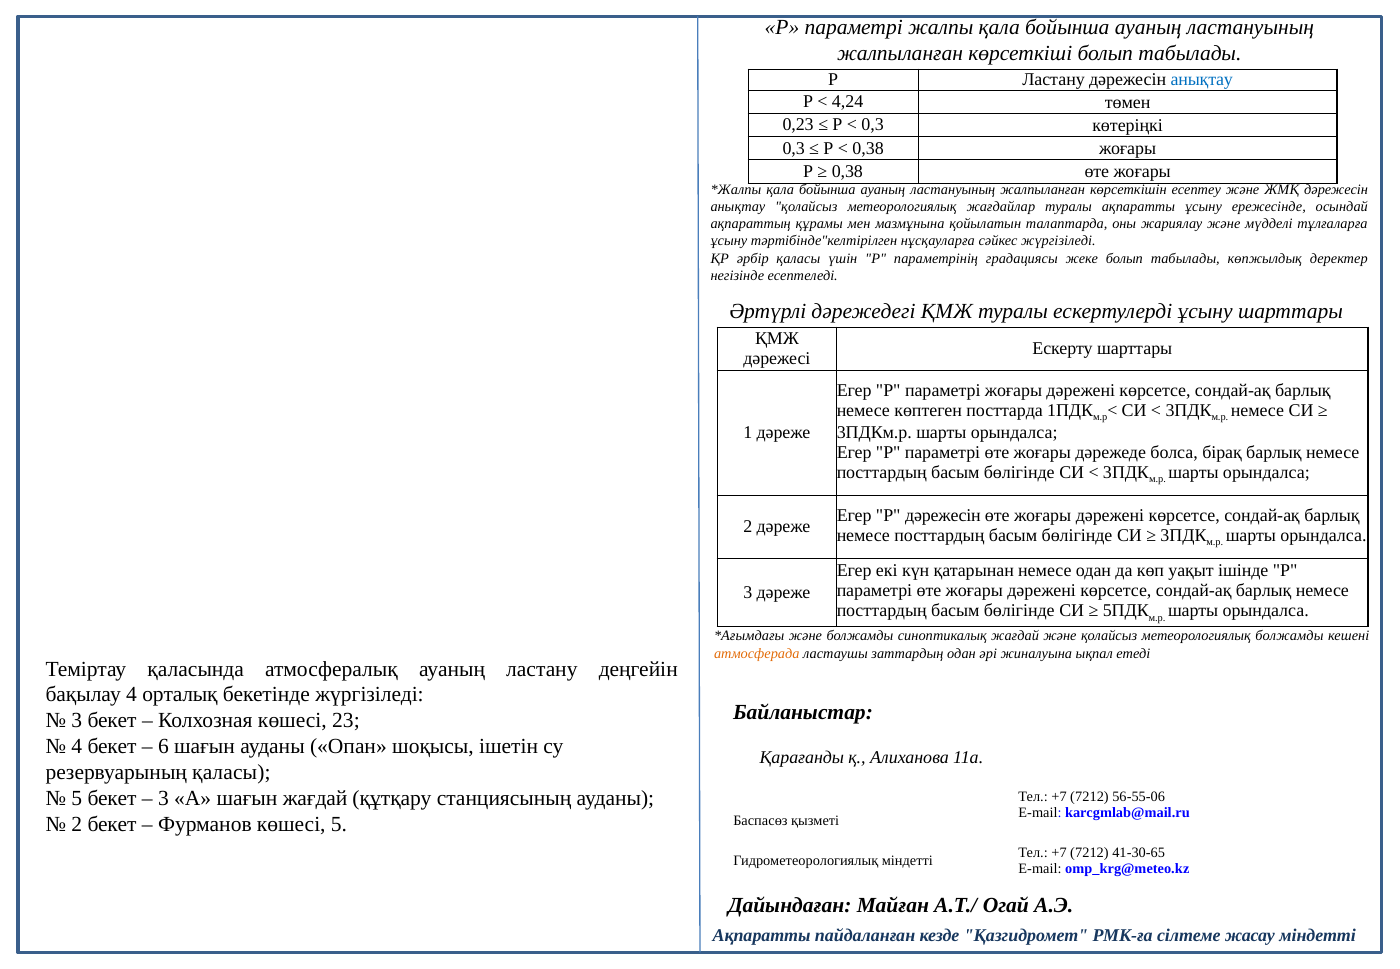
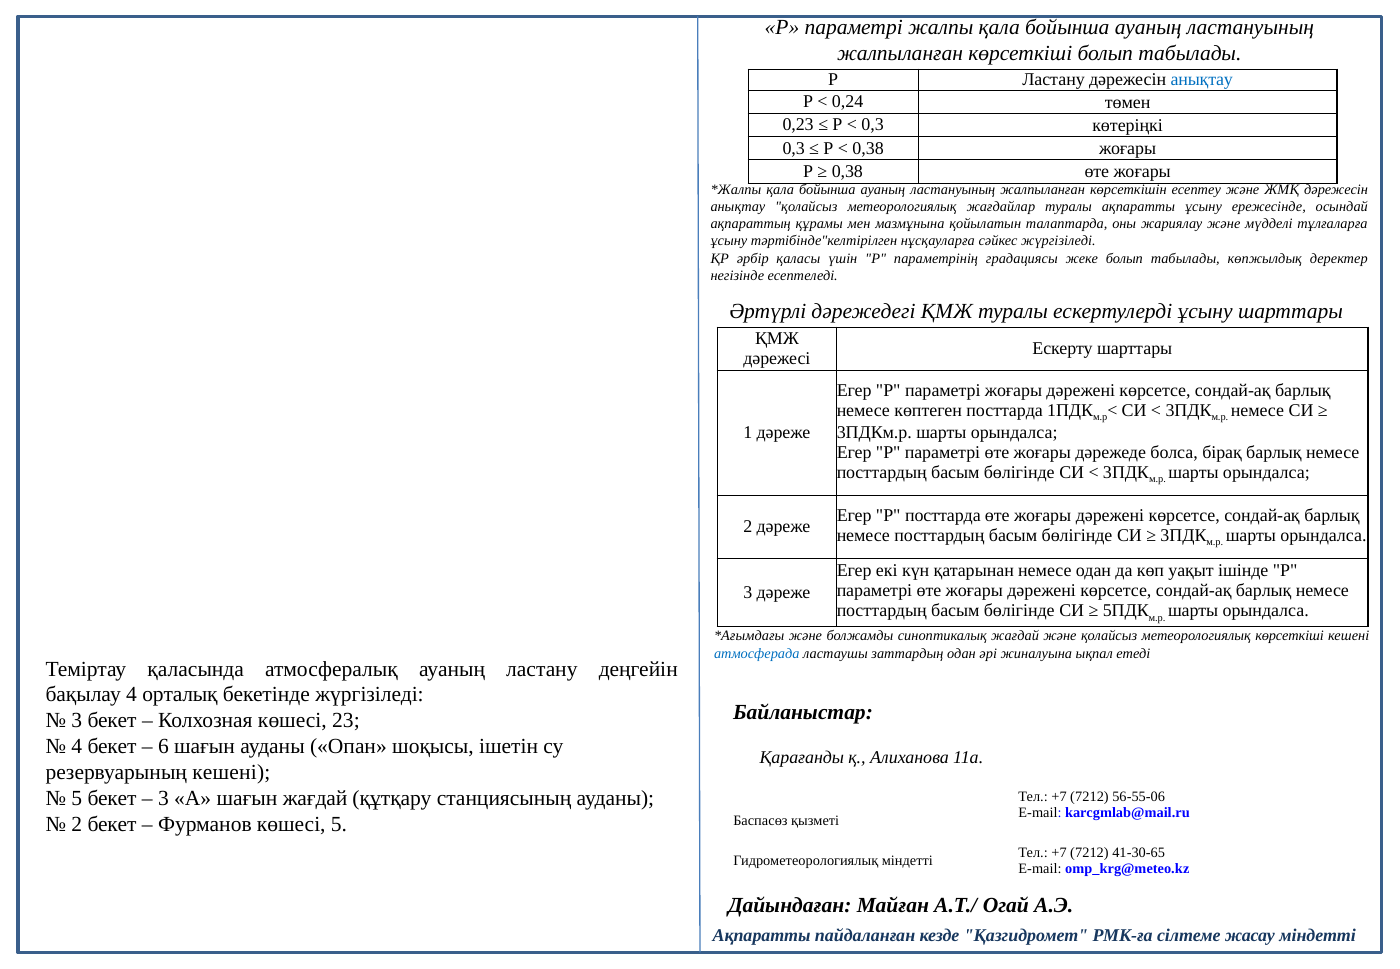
4,24: 4,24 -> 0,24 (848, 102)
Р дәрежесін: дәрежесін -> посттарда (943, 516)
метеорологиялық болжамды: болжамды -> көрсеткіші (1290, 636)
атмосферада colour: orange -> blue (757, 653)
резервуарының қаласы: қаласы -> кешені (231, 772)
